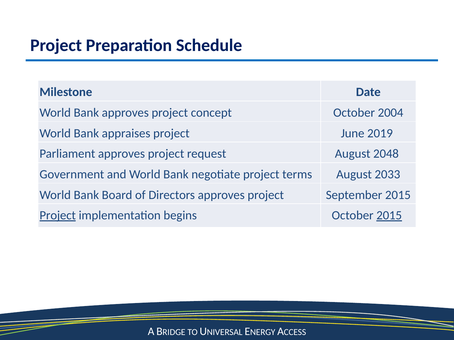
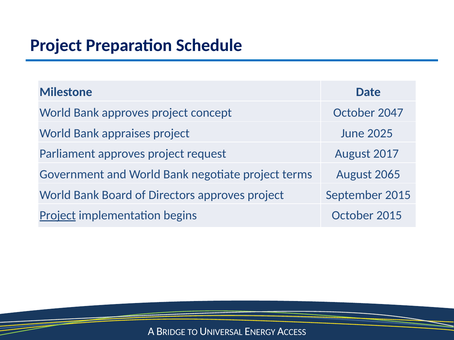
2004: 2004 -> 2047 (391, 113)
2019: 2019 -> 2025 (380, 133)
2048: 2048 -> 2017 (386, 154)
2033: 2033 -> 2065 (387, 175)
2015 underline: present -> none (389, 216)
